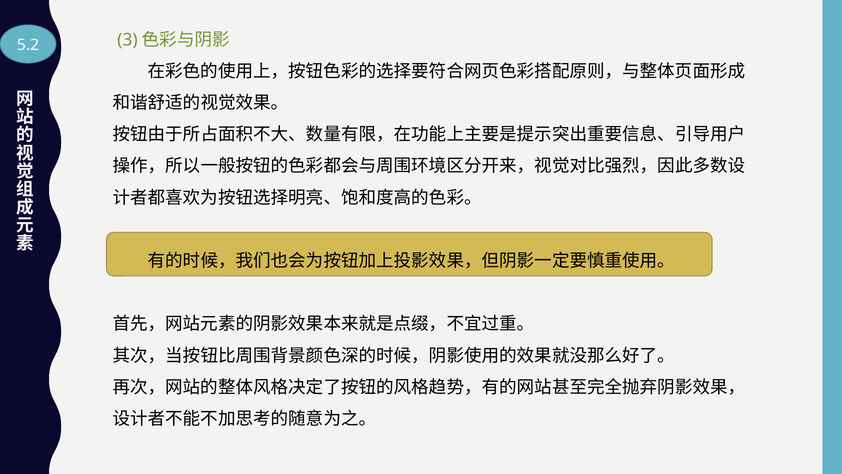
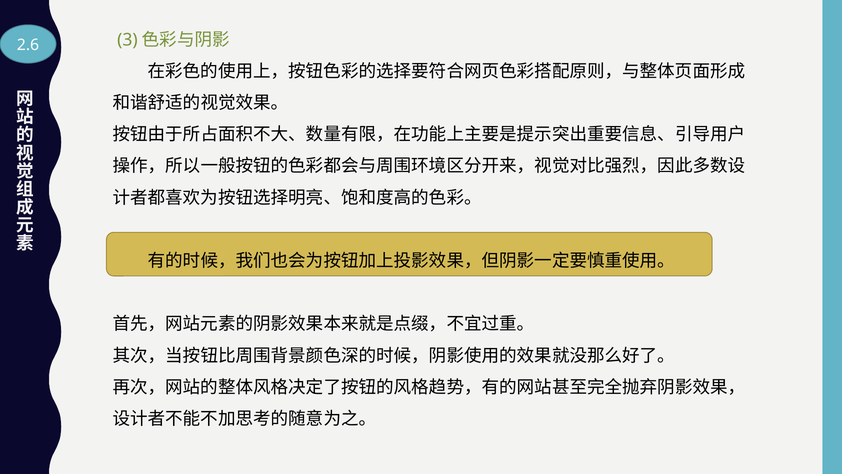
5.2: 5.2 -> 2.6 (28, 45)
